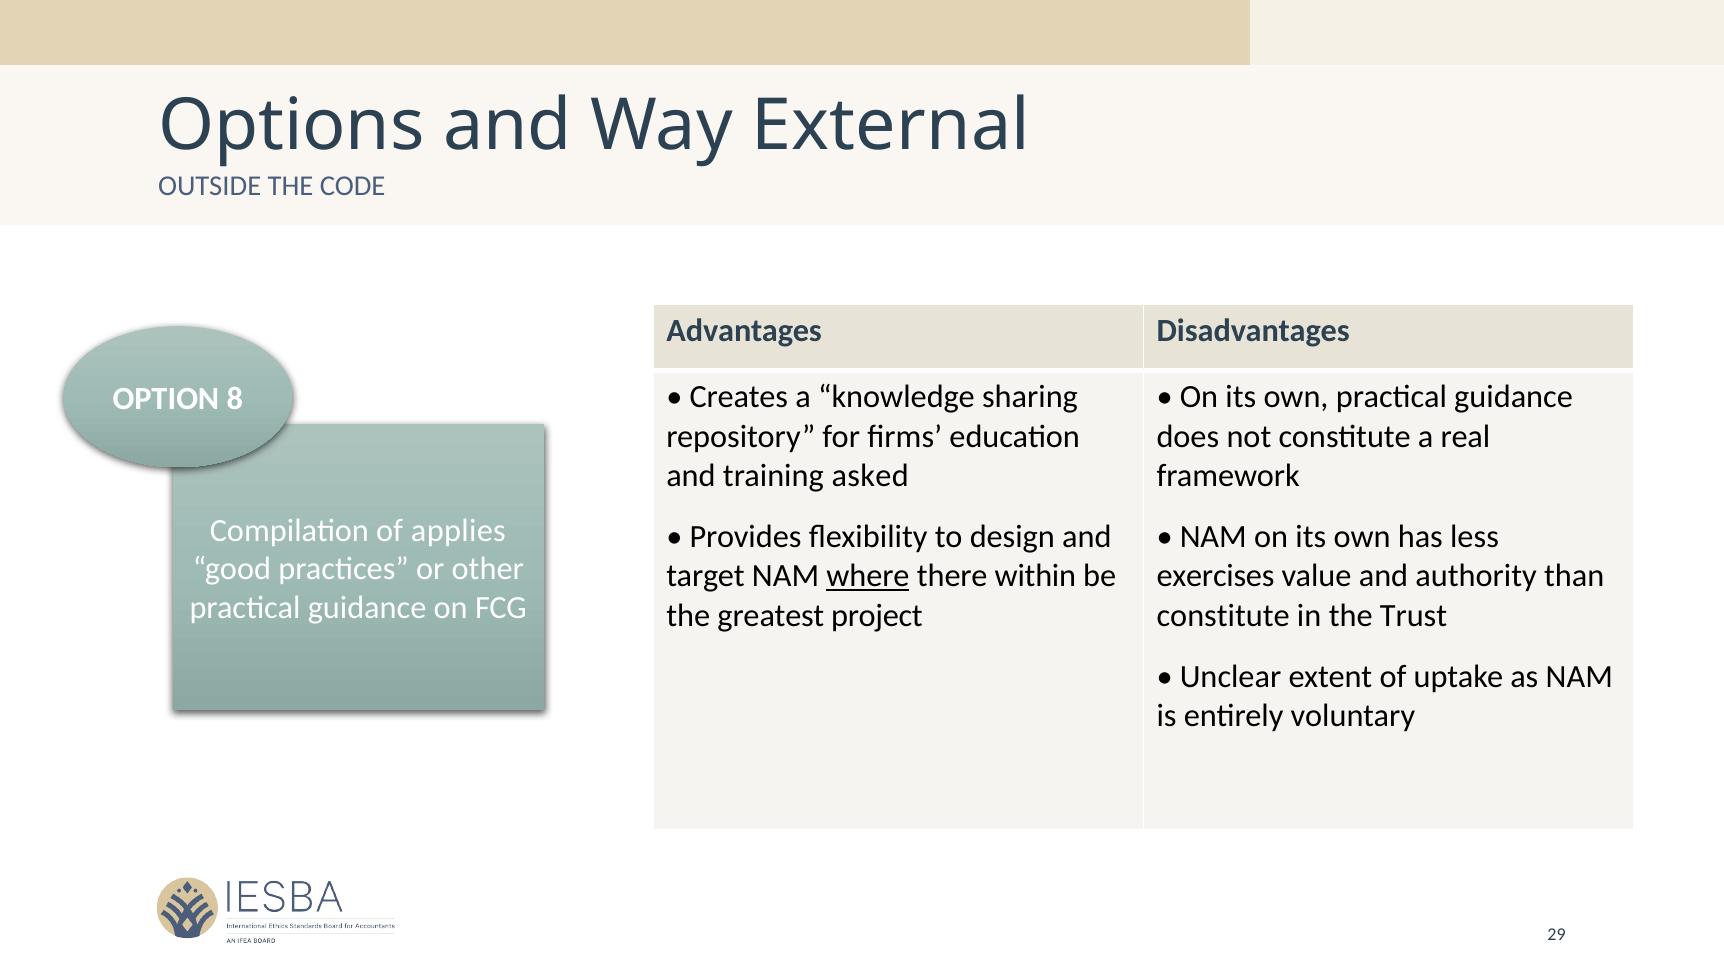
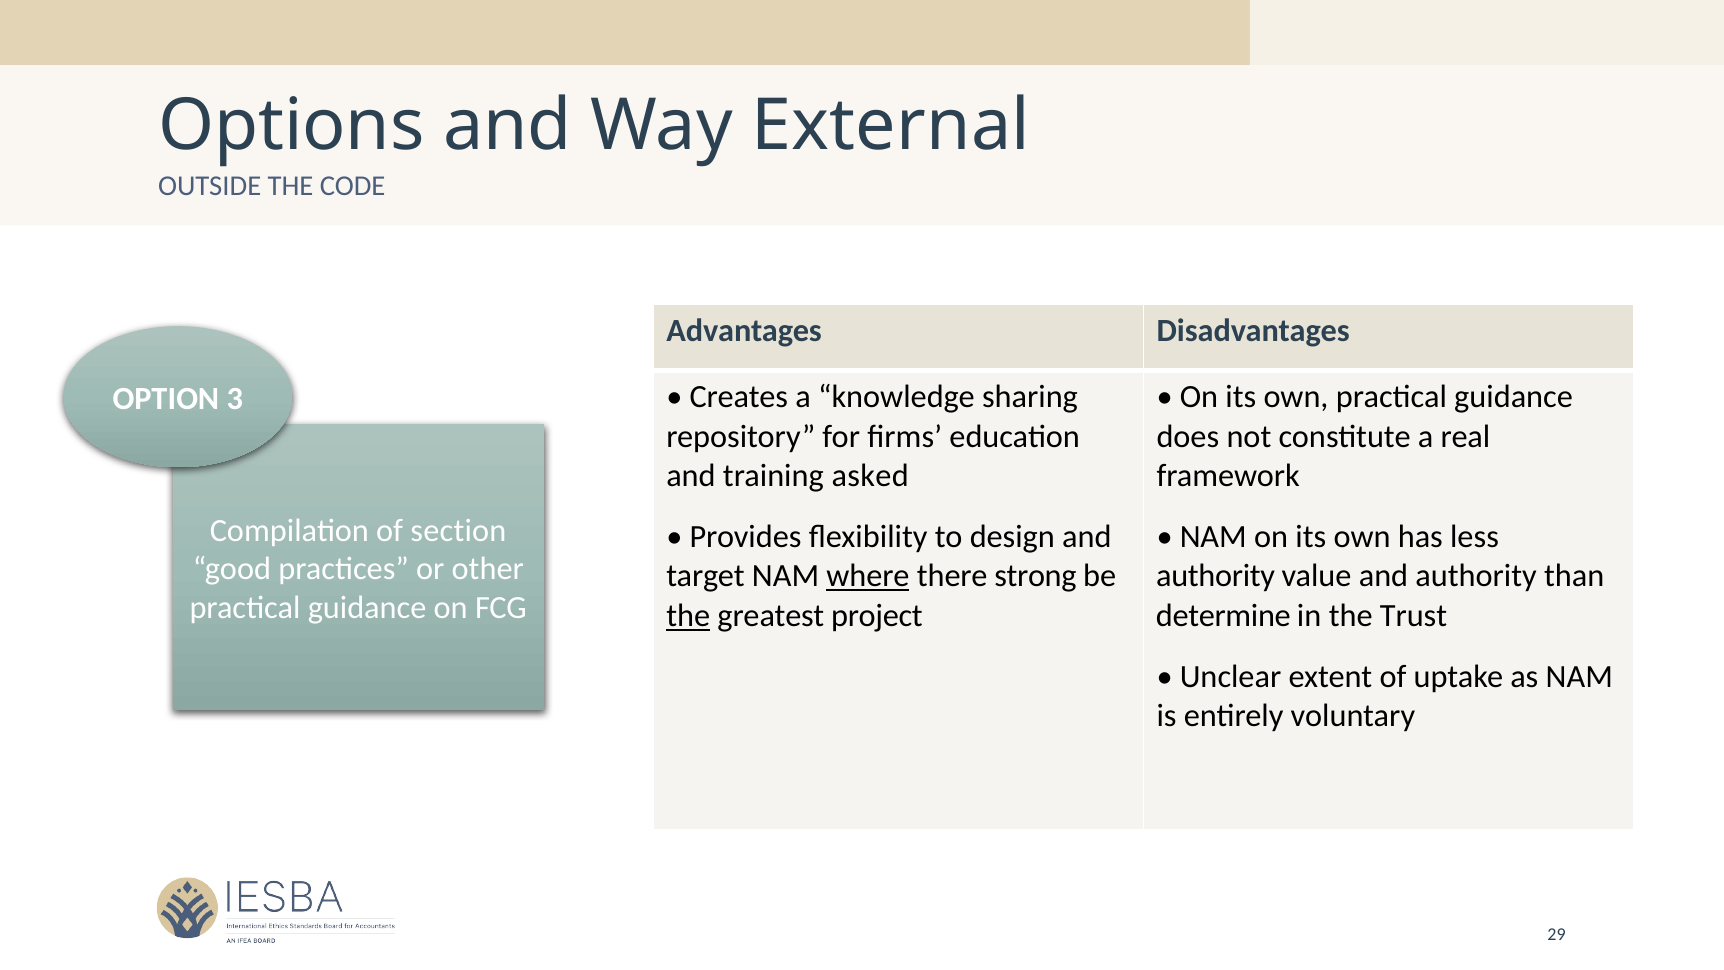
8: 8 -> 3 (235, 399)
applies: applies -> section (458, 530)
within: within -> strong (1035, 576)
exercises: exercises -> authority (1216, 576)
the underline: none -> present (688, 616)
constitute: constitute -> determine (1223, 616)
